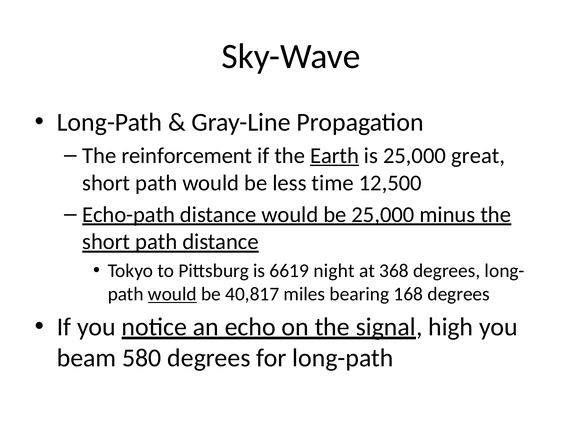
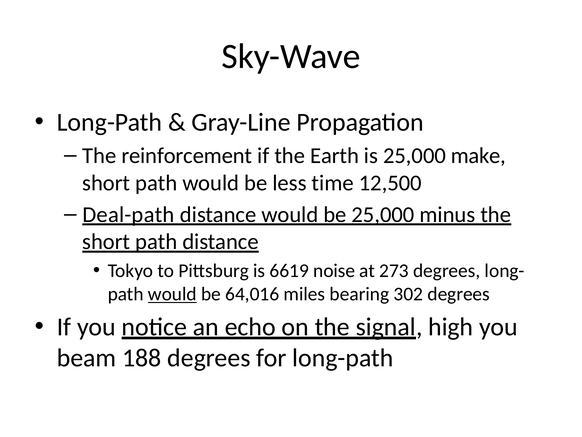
Earth underline: present -> none (335, 156)
great: great -> make (478, 156)
Echo-path: Echo-path -> Deal-path (128, 214)
night: night -> noise (334, 270)
368: 368 -> 273 (394, 270)
40,817: 40,817 -> 64,016 (252, 294)
168: 168 -> 302 (408, 294)
580: 580 -> 188 (142, 358)
